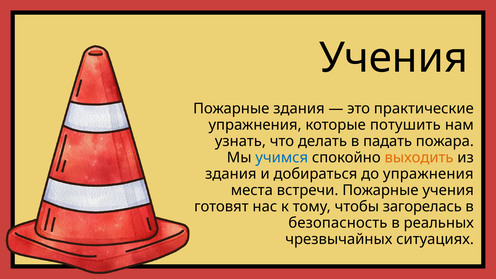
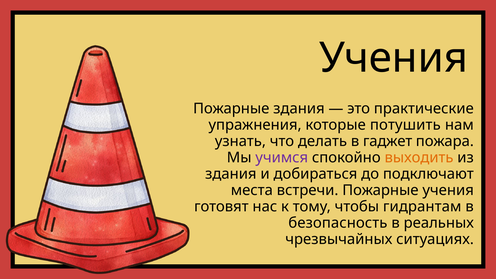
падать: падать -> гаджет (388, 141)
учимся colour: blue -> purple (282, 158)
до упражнения: упражнения -> подключают (428, 174)
загорелась: загорелась -> гидрантам (422, 207)
